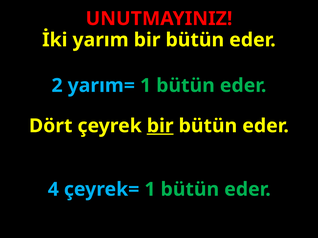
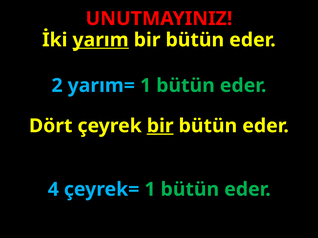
yarım underline: none -> present (101, 40)
